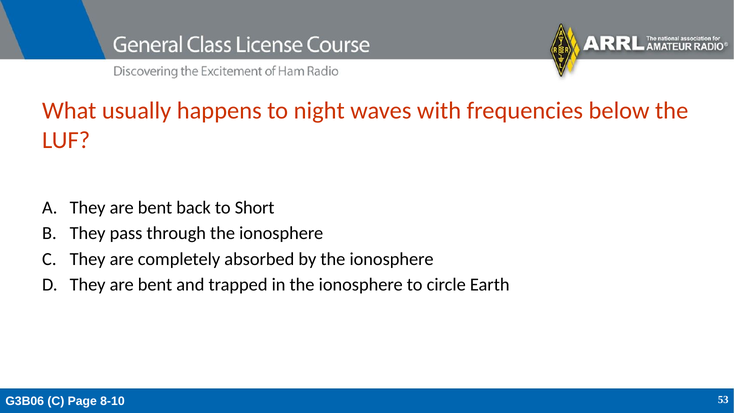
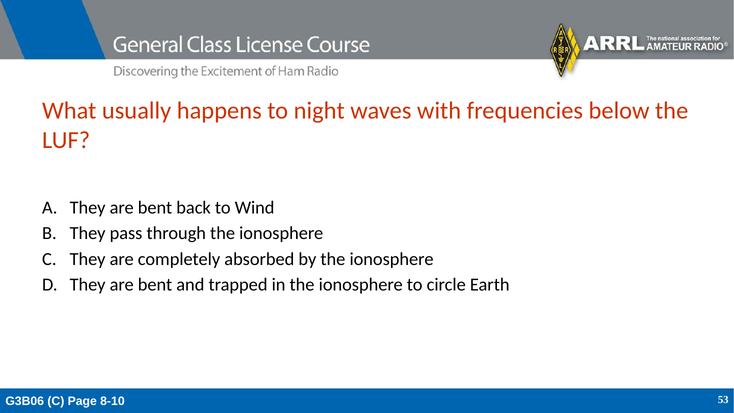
Short: Short -> Wind (255, 208)
